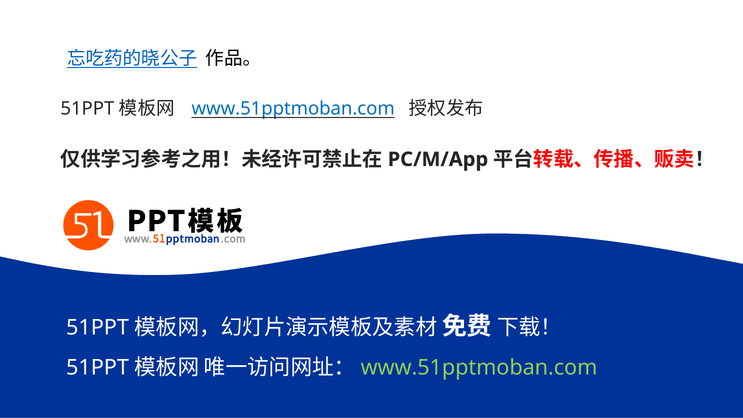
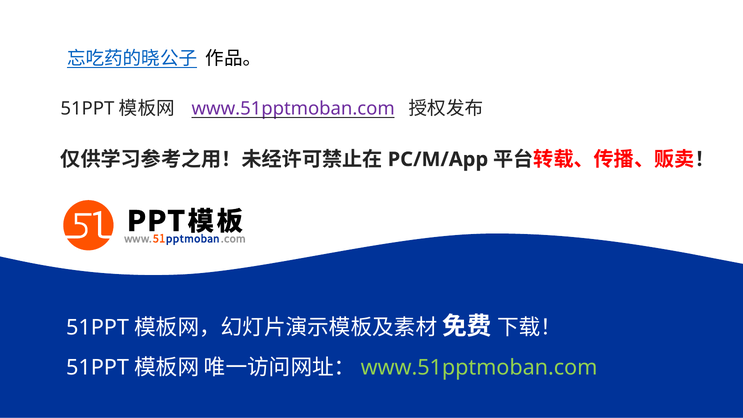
www.51pptmoban.com colour: blue -> purple (293, 109)
